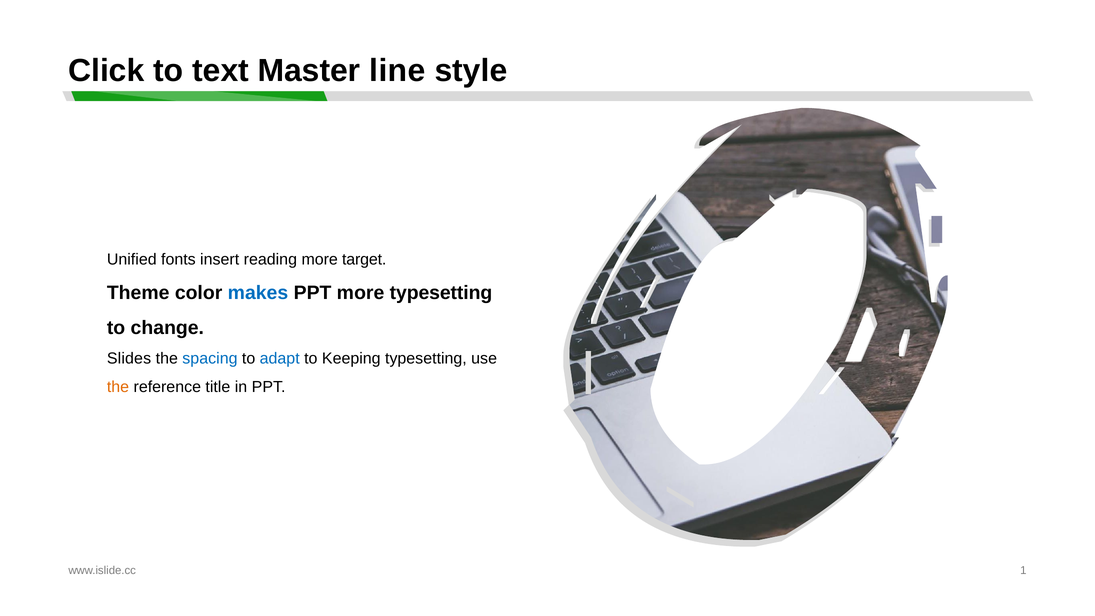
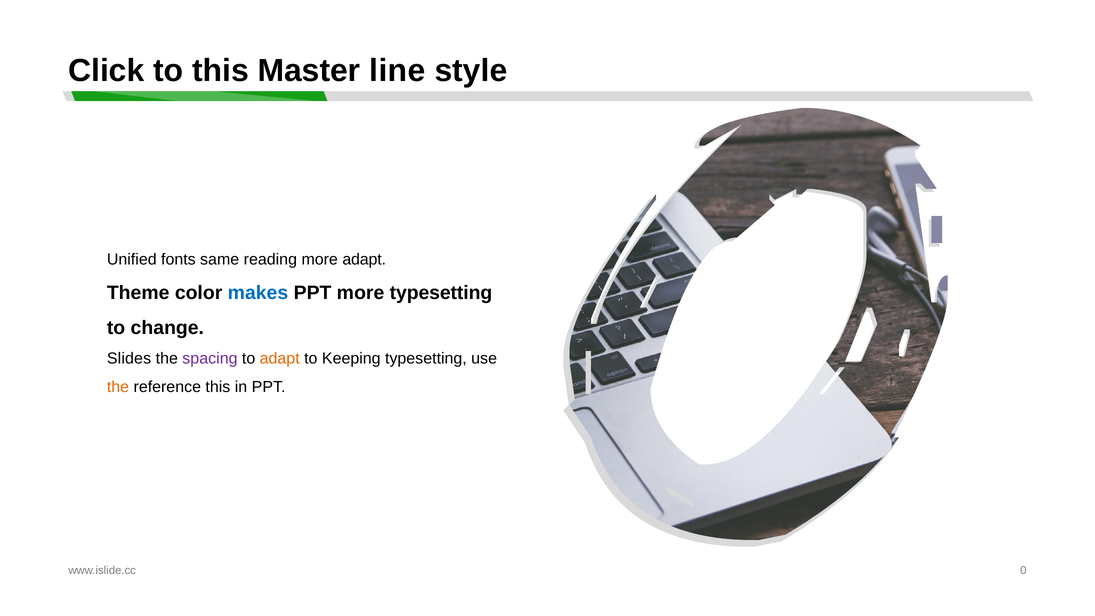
to text: text -> this (221, 71)
insert: insert -> same (220, 260)
more target: target -> adapt (364, 260)
spacing colour: blue -> purple (210, 358)
adapt colour: blue -> orange (280, 358)
reference title: title -> this (218, 387)
1: 1 -> 0 (1023, 571)
